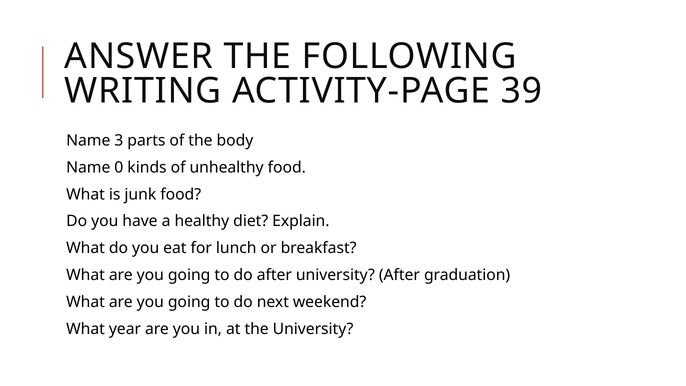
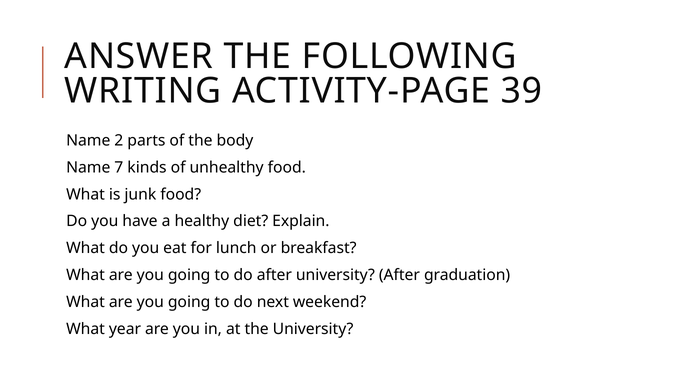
3: 3 -> 2 (119, 140)
0: 0 -> 7 (119, 167)
